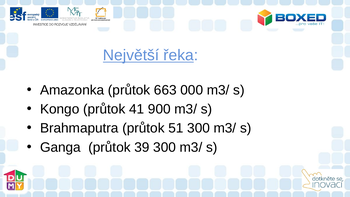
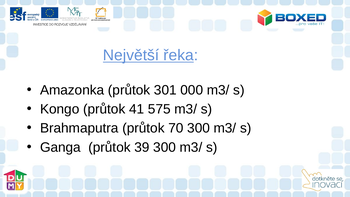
663: 663 -> 301 (165, 90)
900: 900 -> 575 (159, 109)
51: 51 -> 70 (176, 128)
